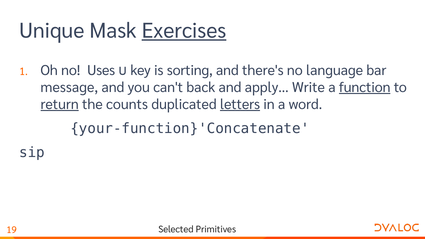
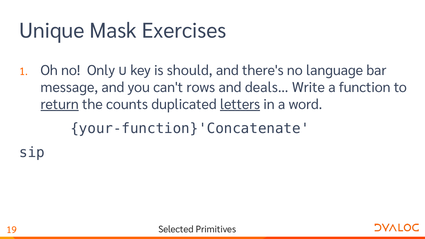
Exercises underline: present -> none (184, 31)
Uses: Uses -> Only (101, 70)
sorting: sorting -> should (190, 70)
back: back -> rows (201, 87)
apply…: apply… -> deals… (267, 87)
function underline: present -> none (365, 87)
